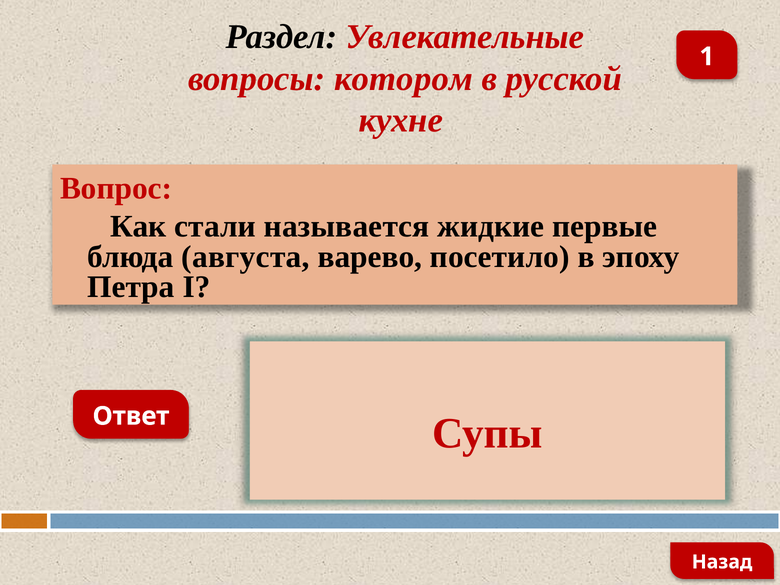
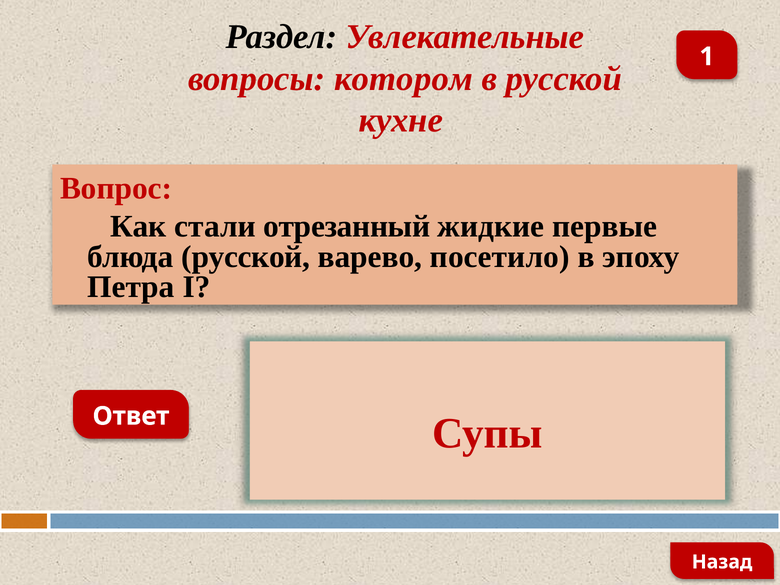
называется: называется -> отрезанный (347, 227)
блюда августа: августа -> русской (246, 257)
